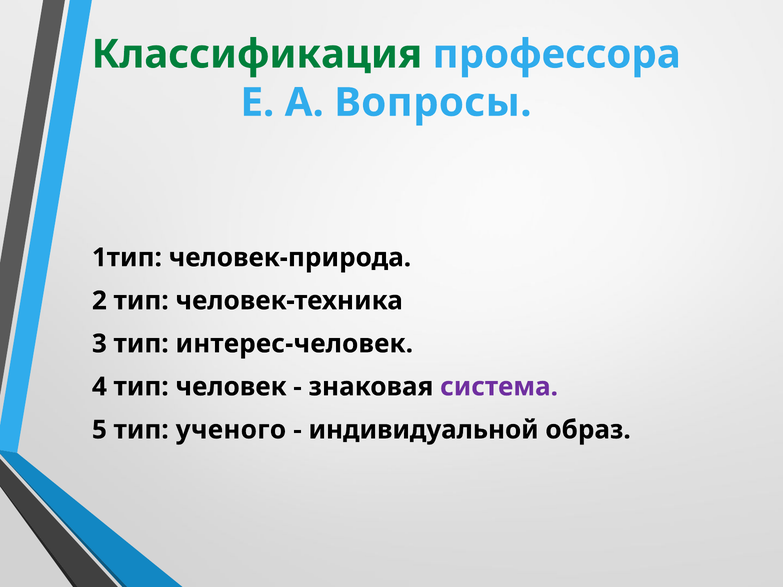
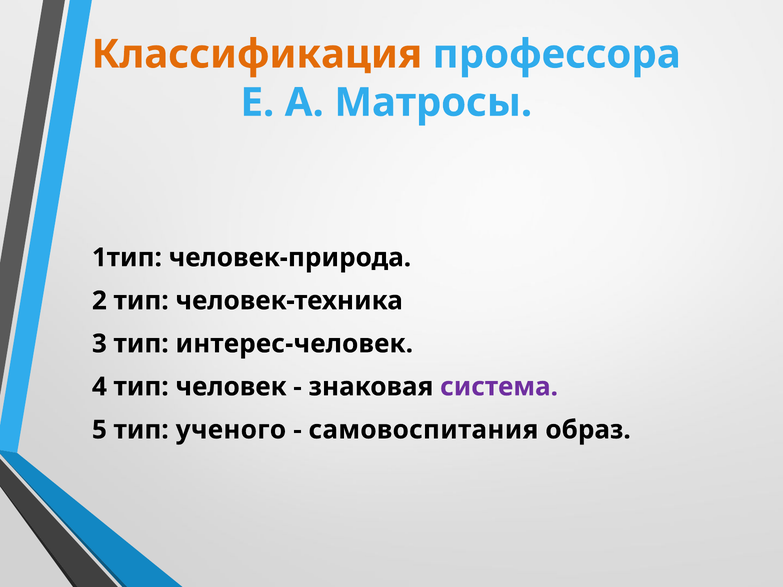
Классификация colour: green -> orange (257, 54)
Вопросы: Вопросы -> Матросы (433, 103)
индивидуальной: индивидуальной -> самовоспитания (423, 430)
